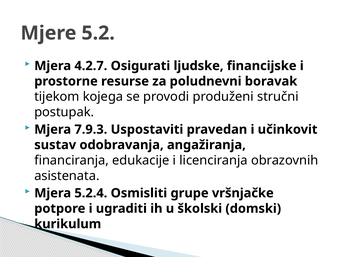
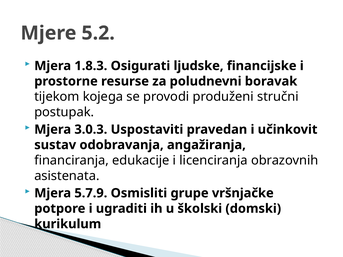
4.2.7: 4.2.7 -> 1.8.3 (91, 66)
7.9.3: 7.9.3 -> 3.0.3 (91, 130)
5.2.4: 5.2.4 -> 5.7.9 (91, 193)
